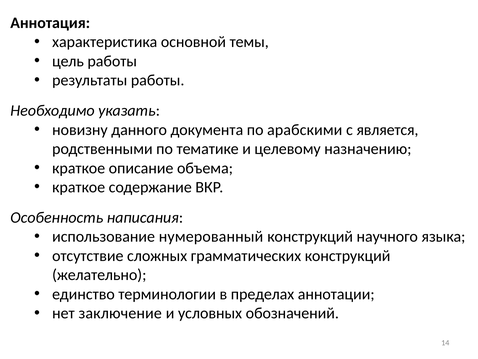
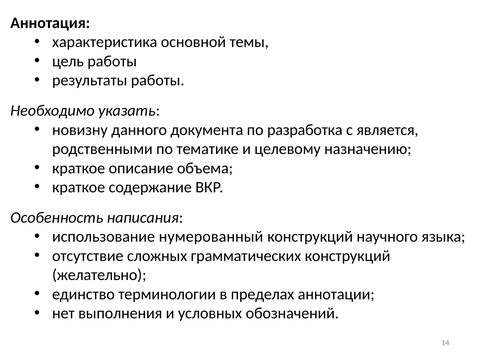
арабскими: арабскими -> разработка (305, 130)
заключение: заключение -> выполнения (120, 313)
